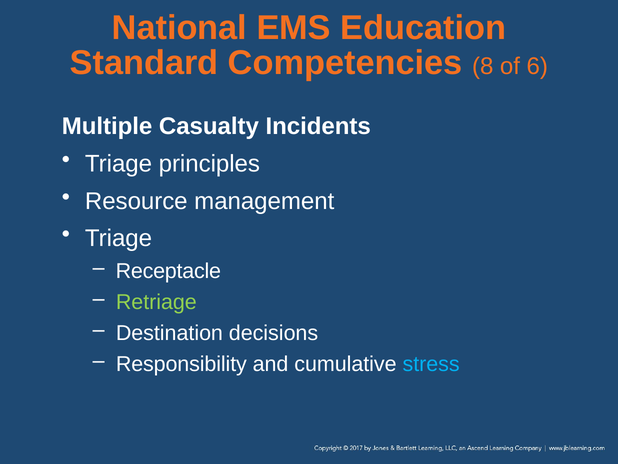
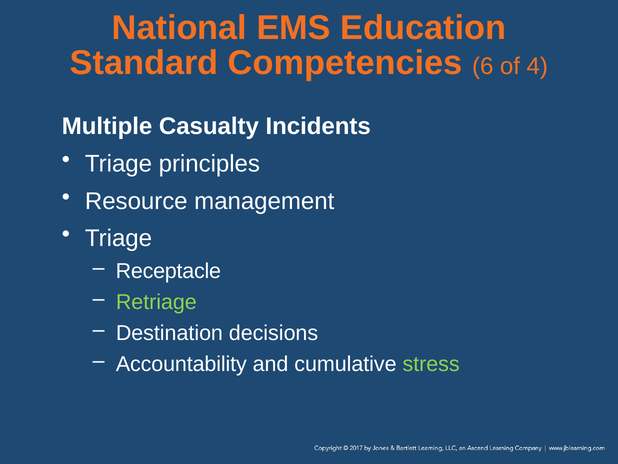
8: 8 -> 6 (483, 66)
6: 6 -> 4 (537, 66)
Responsibility: Responsibility -> Accountability (181, 364)
stress colour: light blue -> light green (431, 364)
